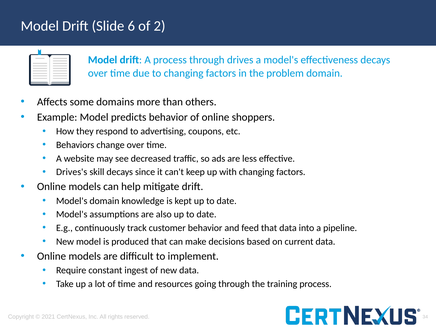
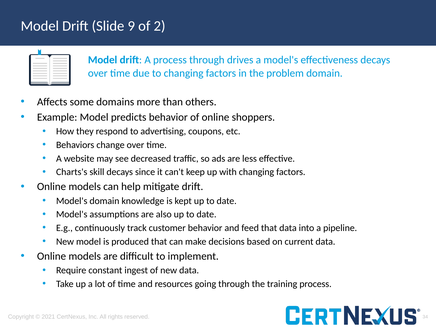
6: 6 -> 9 (131, 26)
Drives's: Drives's -> Charts's (72, 172)
